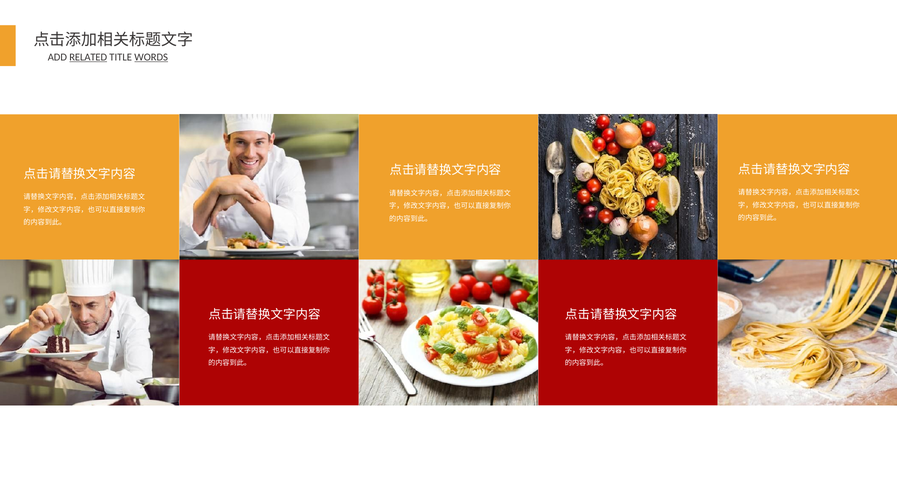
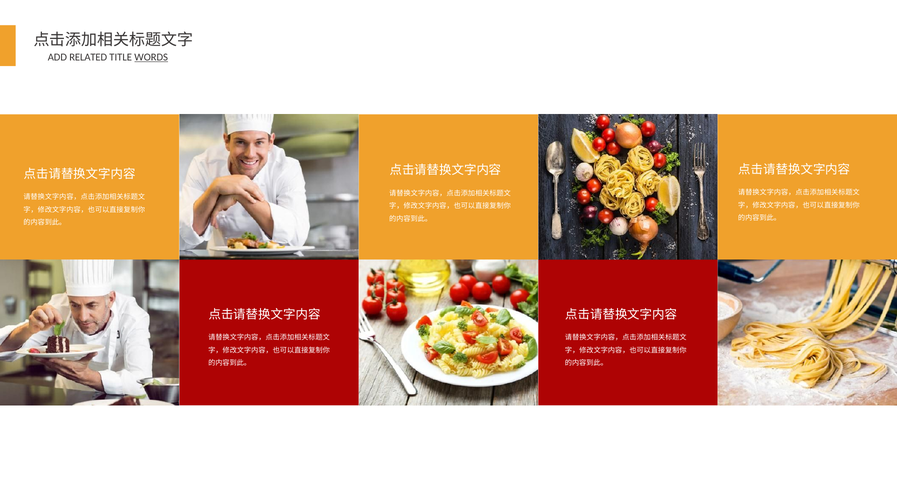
RELATED underline: present -> none (88, 57)
